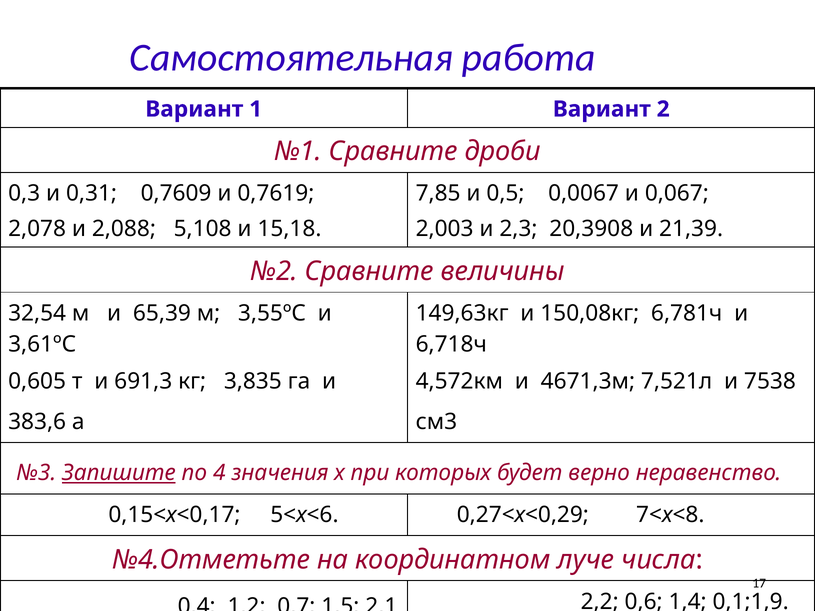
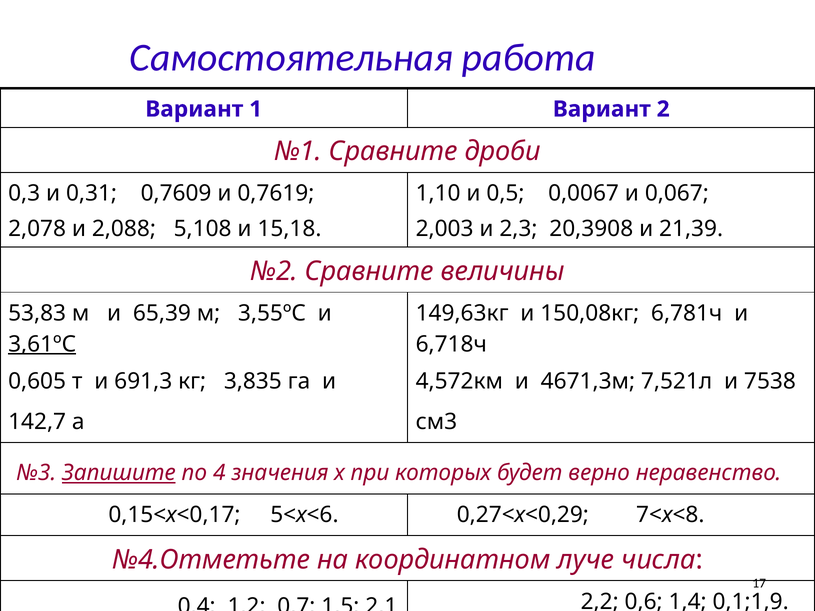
7,85: 7,85 -> 1,10 (438, 193)
32,54: 32,54 -> 53,83 (37, 313)
3,61ºС underline: none -> present (42, 344)
383,6: 383,6 -> 142,7 (37, 422)
